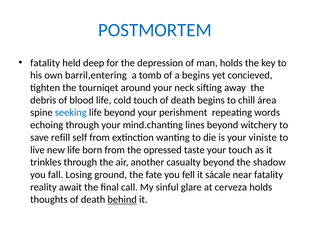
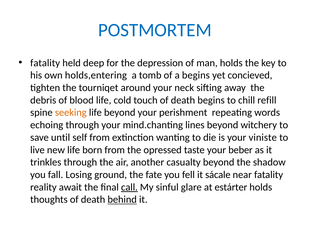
barril,entering: barril,entering -> holds,entering (96, 75)
área: área -> refill (267, 100)
seeking colour: blue -> orange (71, 112)
refill: refill -> until (61, 137)
your touch: touch -> beber (240, 150)
call underline: none -> present (129, 187)
cerveza: cerveza -> estárter (231, 187)
